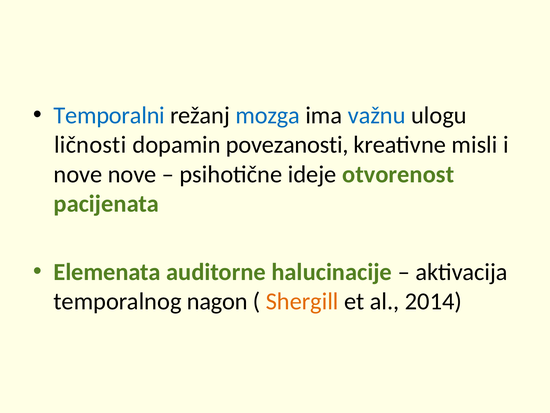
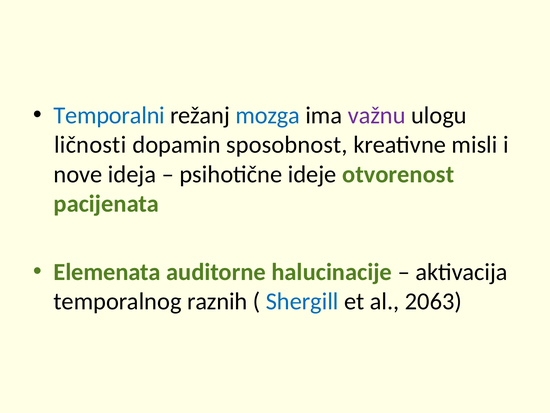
važnu colour: blue -> purple (377, 115)
povezanosti: povezanosti -> sposobnost (287, 145)
nove nove: nove -> ideja (132, 174)
nagon: nagon -> raznih (217, 301)
Shergill colour: orange -> blue (302, 301)
2014: 2014 -> 2063 (433, 301)
